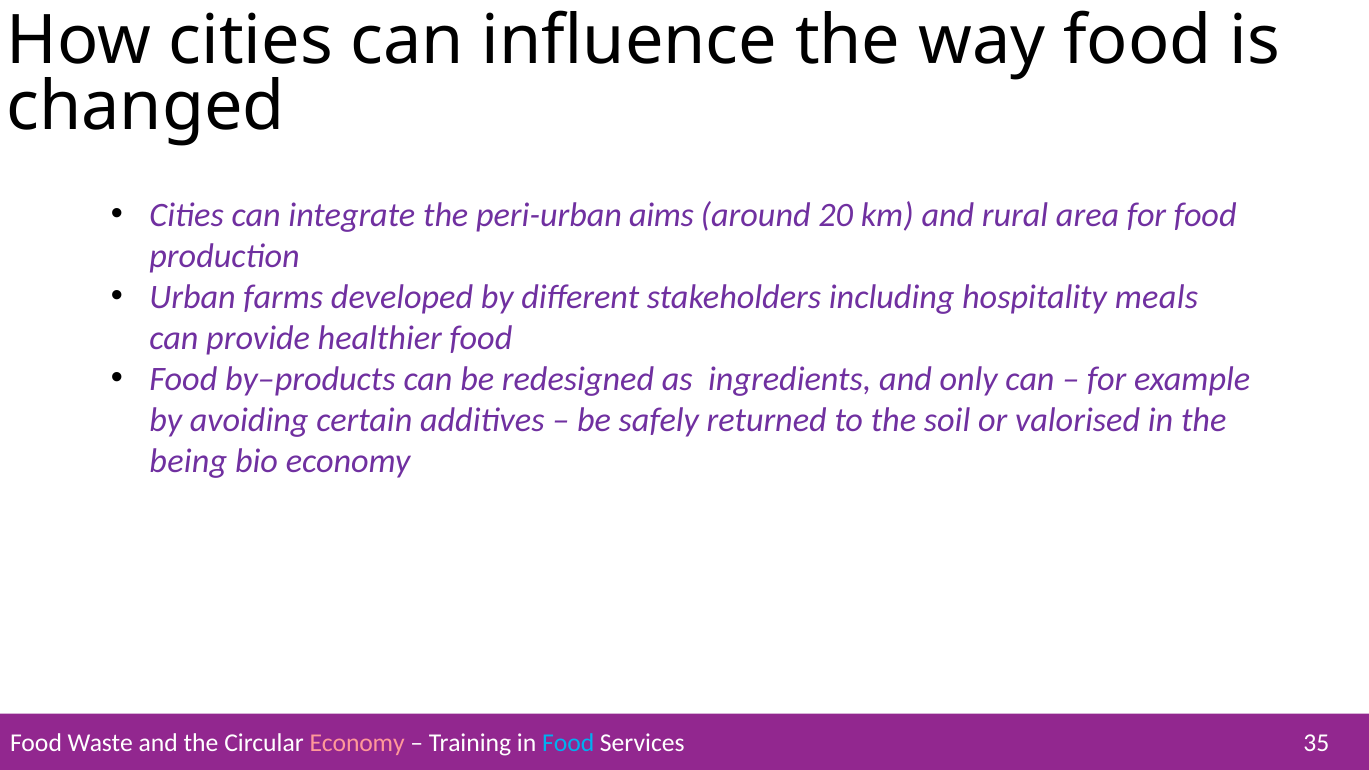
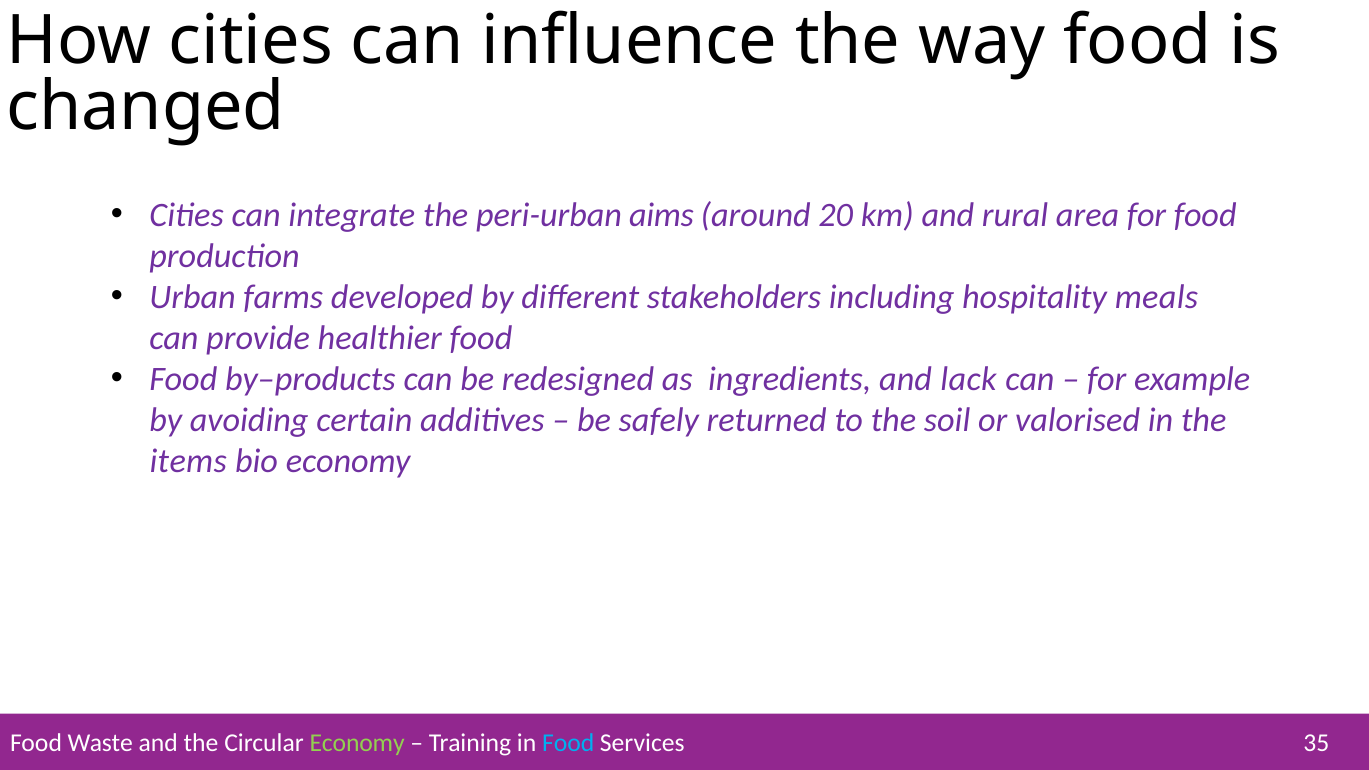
only: only -> lack (969, 379)
being: being -> items (188, 461)
Economy colour: pink -> light green (357, 743)
